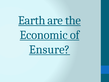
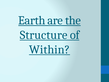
Economic: Economic -> Structure (44, 35)
Ensure: Ensure -> Within (49, 49)
